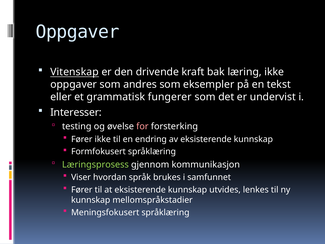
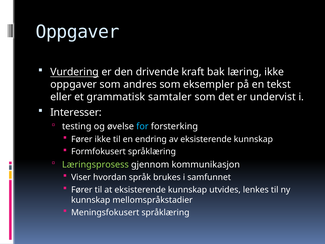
Vitenskap: Vitenskap -> Vurdering (75, 72)
fungerer: fungerer -> samtaler (170, 97)
for colour: pink -> light blue (142, 126)
